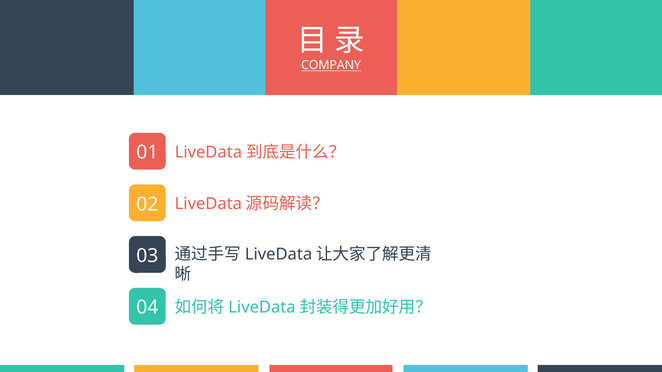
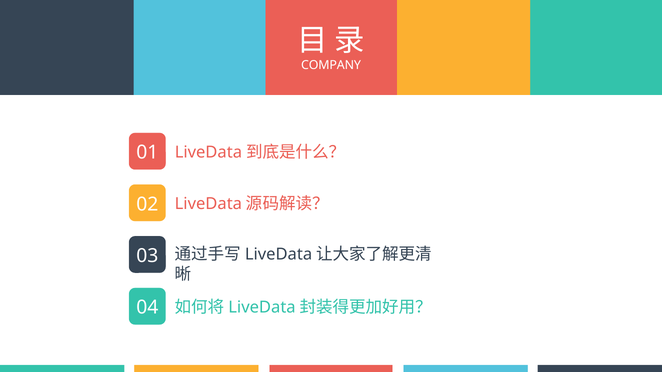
COMPANY underline: present -> none (331, 65)
